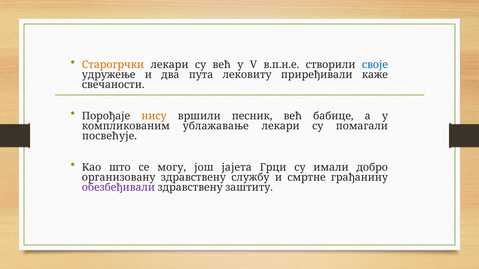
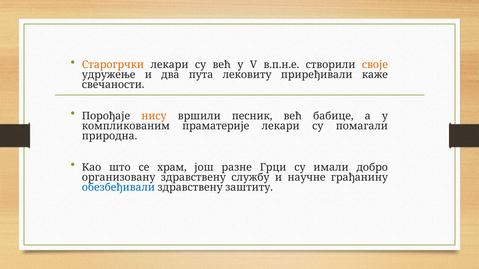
своје colour: blue -> orange (375, 65)
ублажавање: ублажавање -> праматерије (216, 126)
посвећује: посвећује -> природна (110, 136)
могу: могу -> храм (172, 168)
јајета: јајета -> разне (237, 168)
смртне: смртне -> научне (307, 178)
обезбеђивали colour: purple -> blue (118, 188)
